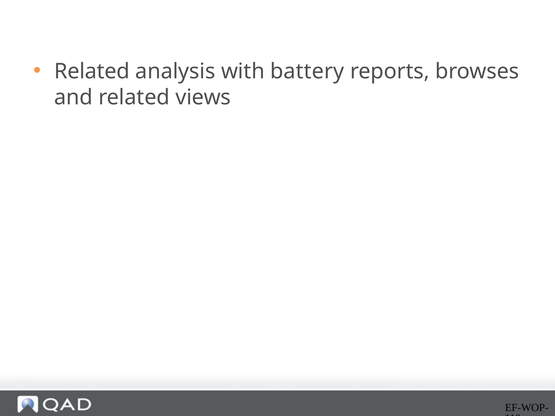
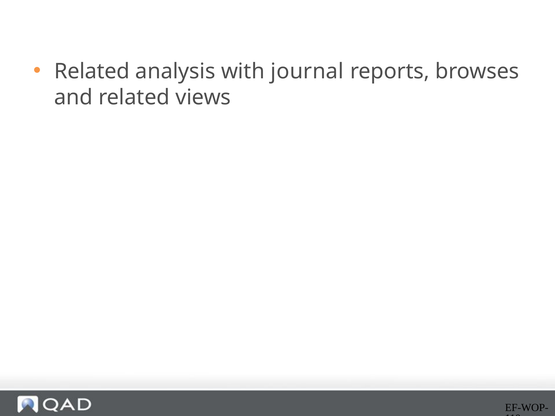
battery: battery -> journal (307, 71)
